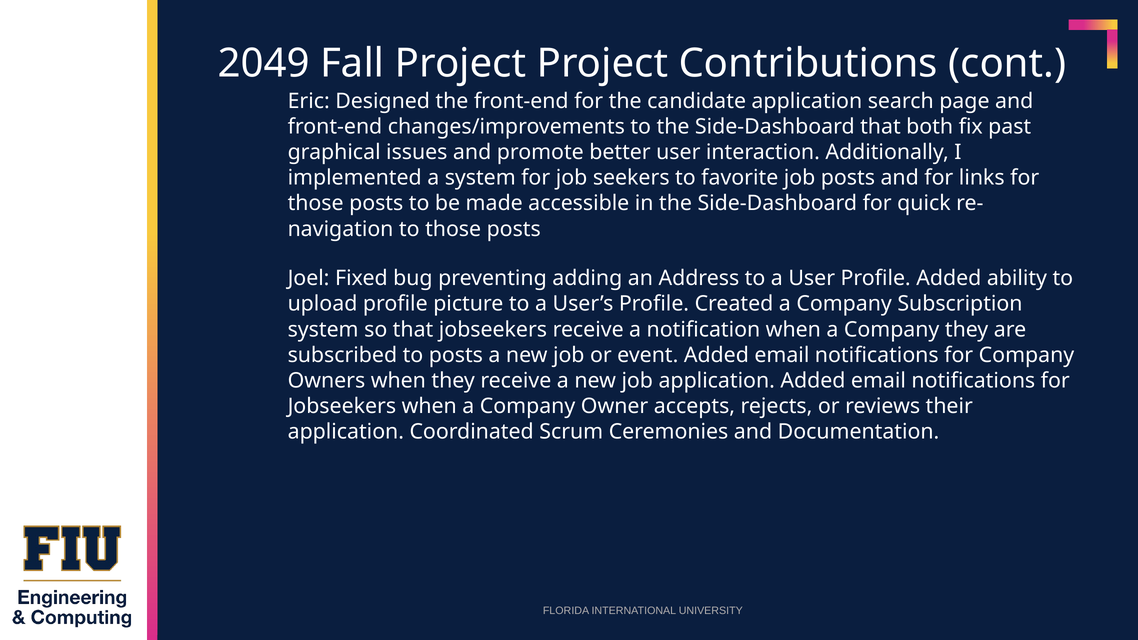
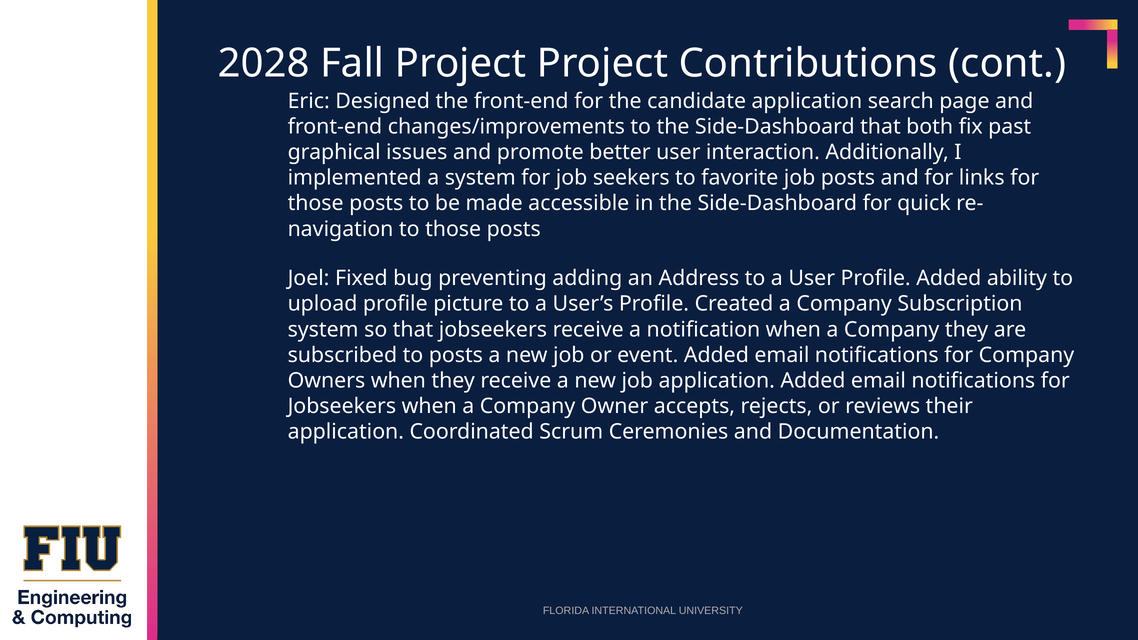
2049: 2049 -> 2028 (264, 64)
